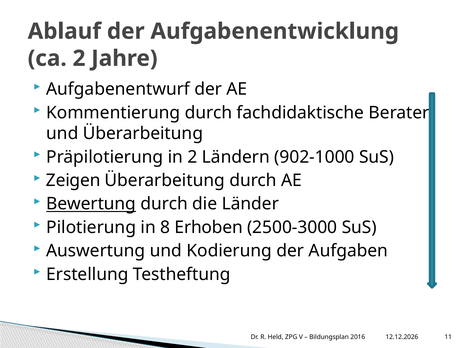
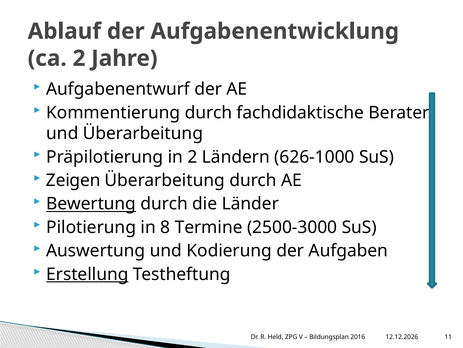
902-1000: 902-1000 -> 626-1000 (314, 157)
Erhoben: Erhoben -> Termine (209, 227)
Erstellung underline: none -> present (87, 274)
